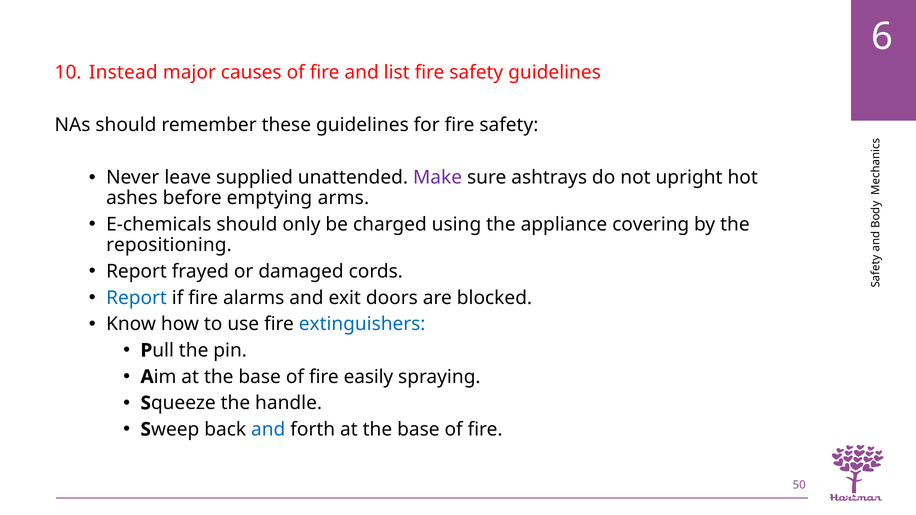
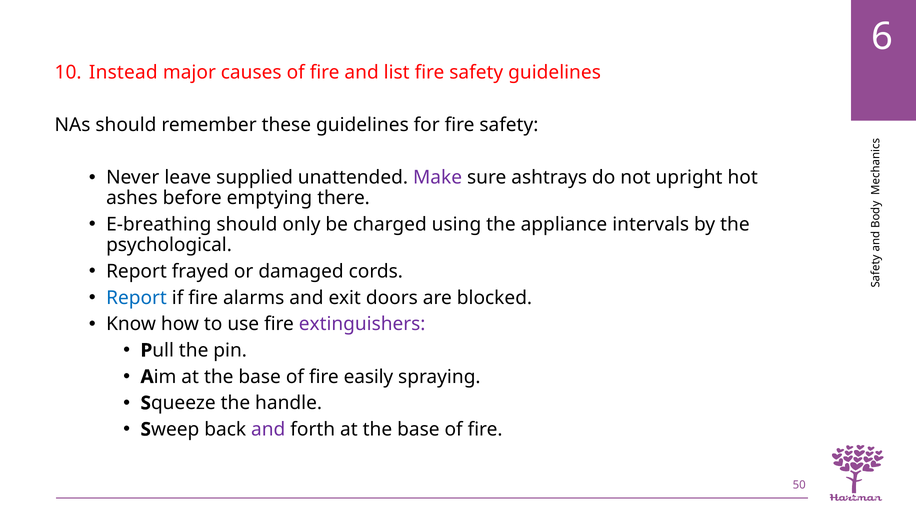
arms: arms -> there (344, 198)
E-chemicals: E-chemicals -> E-breathing (159, 225)
covering: covering -> intervals (651, 225)
repositioning: repositioning -> psychological (169, 245)
extinguishers colour: blue -> purple (362, 324)
and colour: blue -> purple (268, 430)
